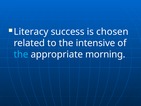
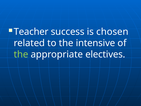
Literacy: Literacy -> Teacher (31, 32)
the colour: light blue -> light green (21, 54)
morning: morning -> electives (105, 54)
